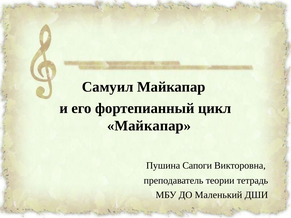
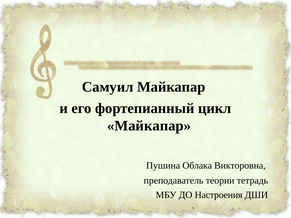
Сапоги: Сапоги -> Облака (197, 166)
Маленький: Маленький -> Настроения (219, 195)
